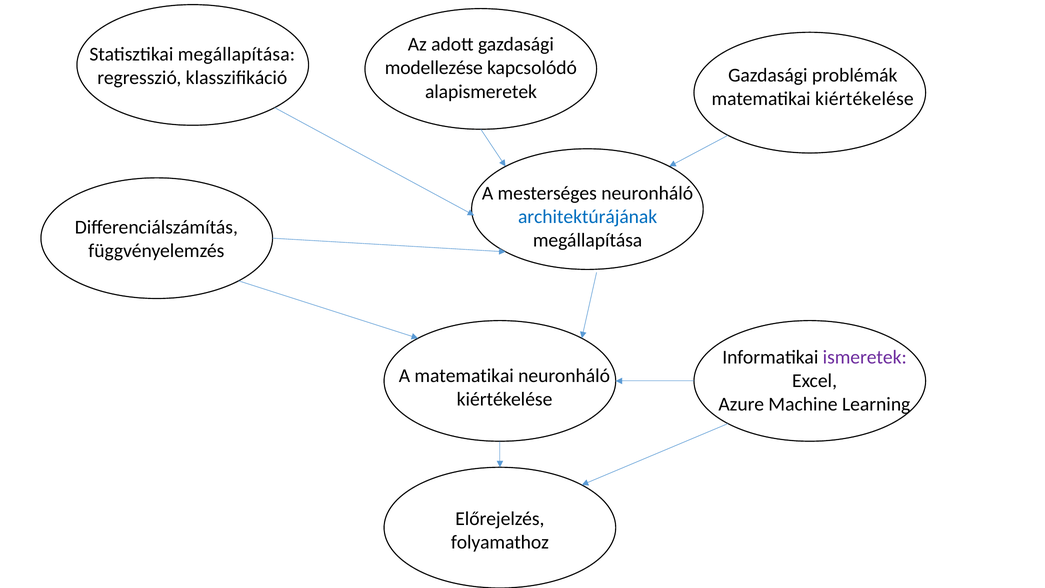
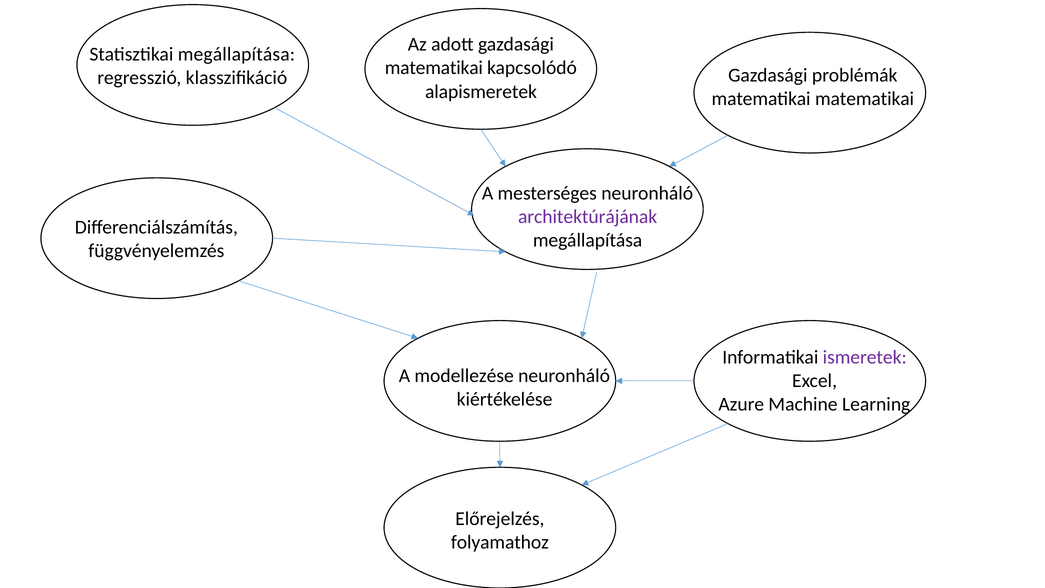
modellezése: modellezése -> matematikai (434, 68)
matematikai kiértékelése: kiértékelése -> matematikai (865, 99)
architektúrájának colour: blue -> purple (588, 217)
A matematikai: matematikai -> modellezése (464, 376)
